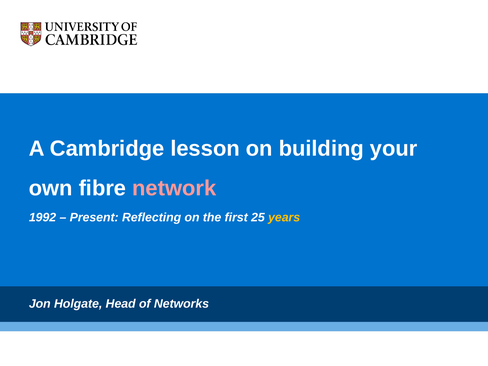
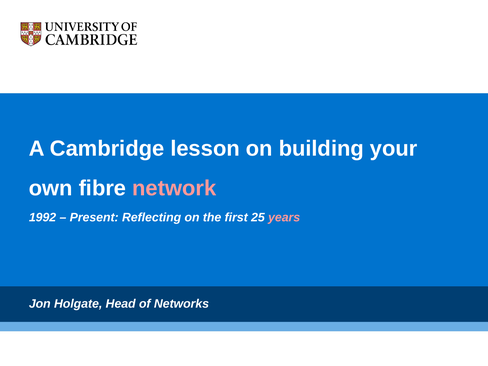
years colour: yellow -> pink (284, 217)
